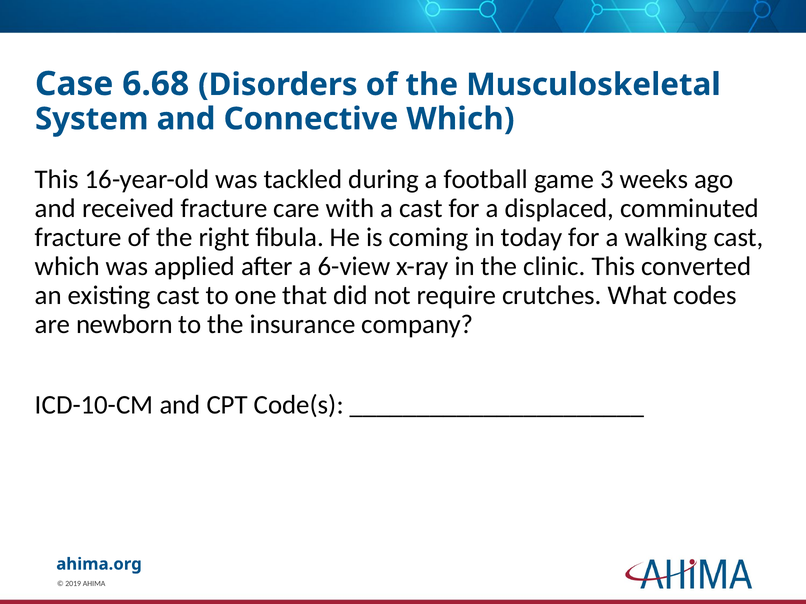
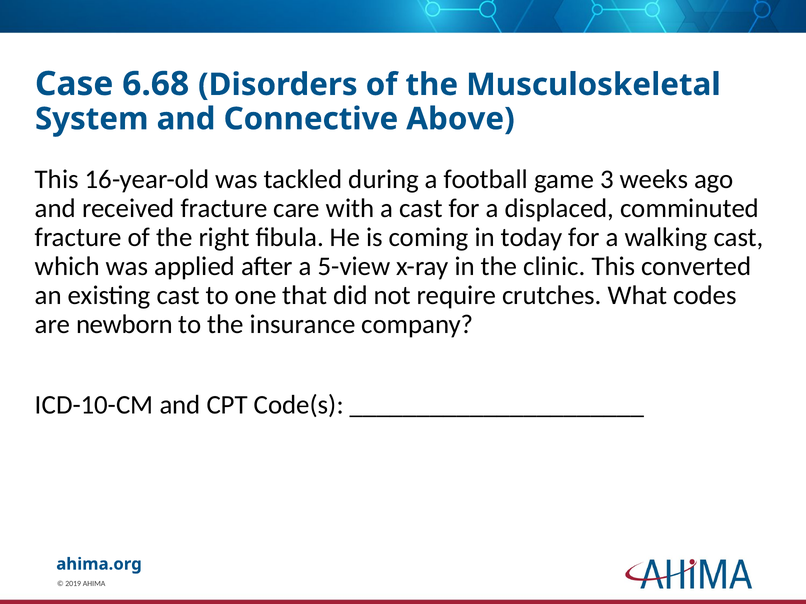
Connective Which: Which -> Above (461, 119)
6-view: 6-view -> 5-view (354, 267)
